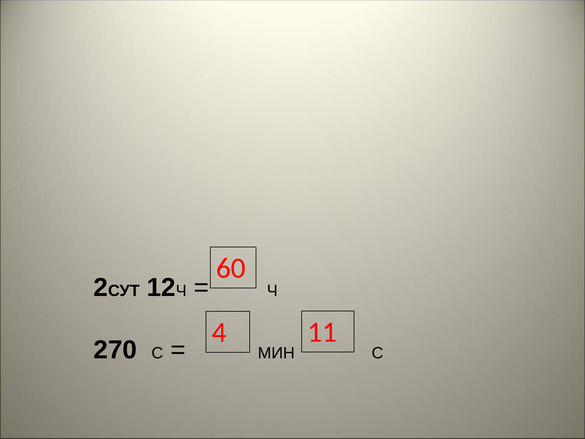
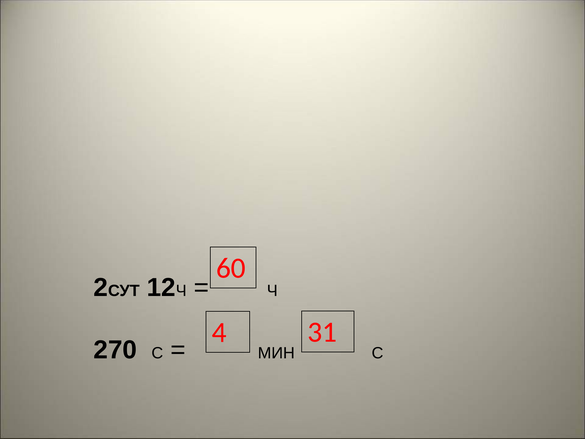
11: 11 -> 31 (322, 332)
